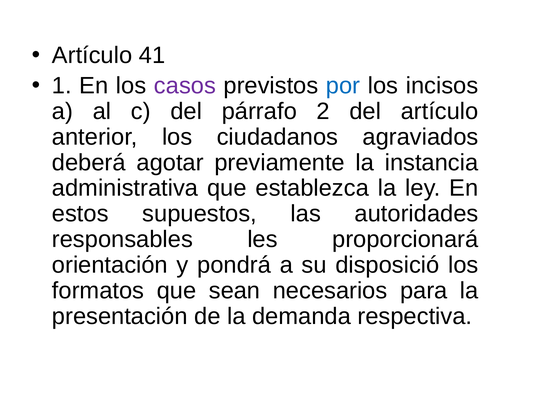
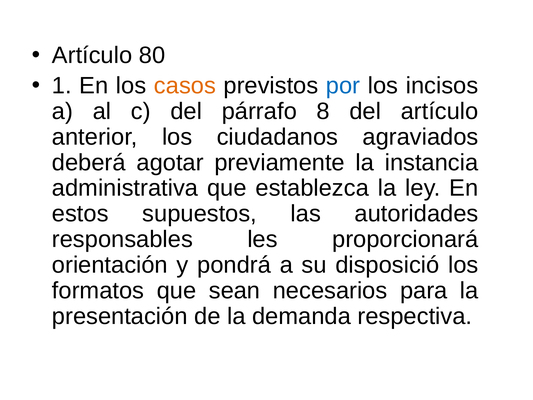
41: 41 -> 80 (152, 55)
casos colour: purple -> orange (185, 86)
2: 2 -> 8 (323, 111)
